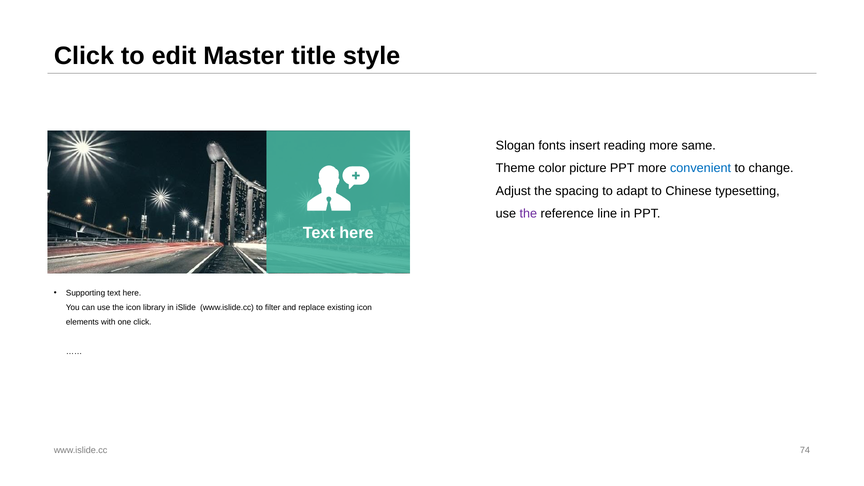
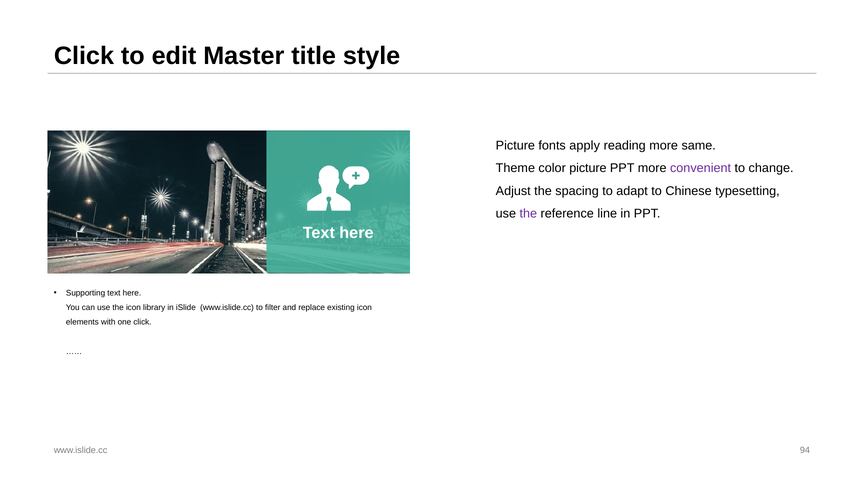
Slogan: Slogan -> Picture (515, 145)
insert: insert -> apply (585, 145)
convenient colour: blue -> purple (701, 168)
74: 74 -> 94 (805, 450)
